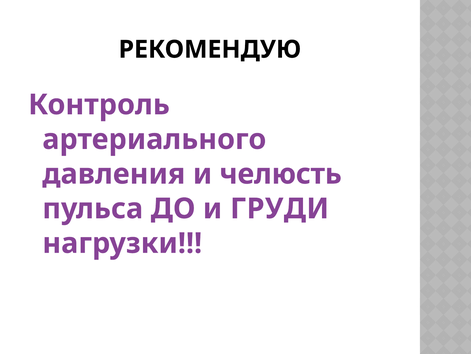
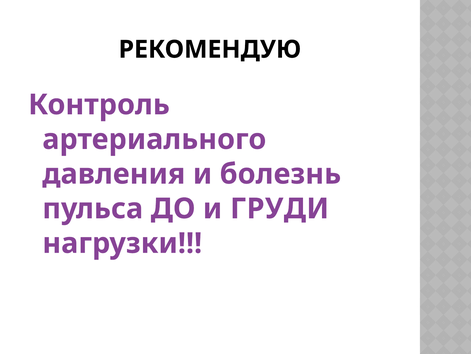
челюсть: челюсть -> болезнь (280, 174)
